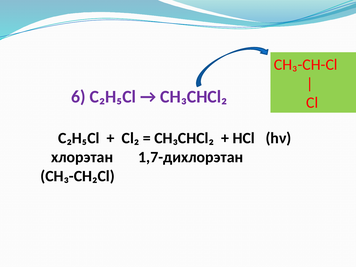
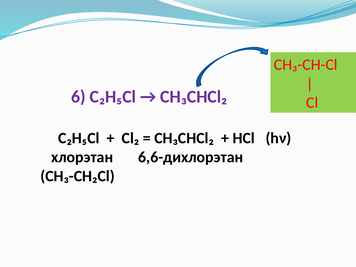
1,7-дихлорэтан: 1,7-дихлорэтан -> 6,6-дихлорэтан (191, 157)
